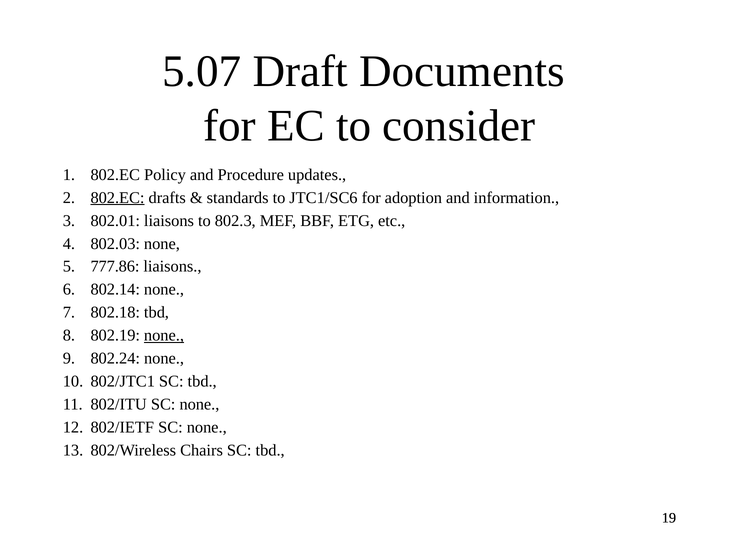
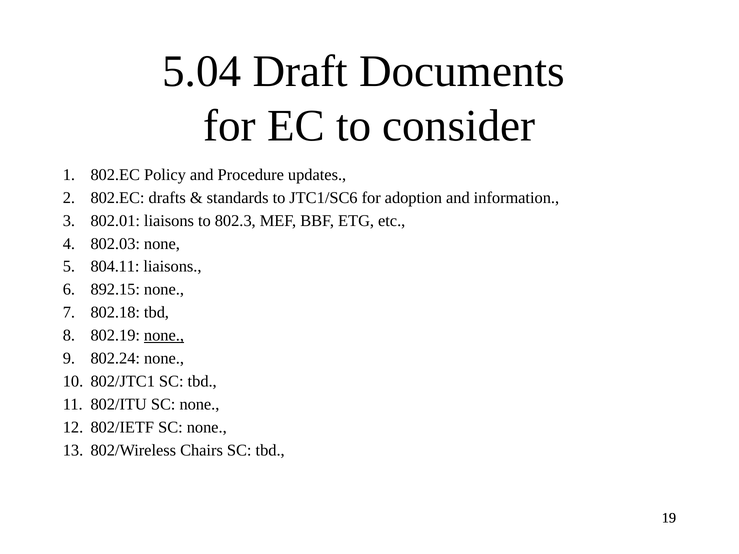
5.07: 5.07 -> 5.04 (202, 72)
802.EC underline: present -> none (118, 198)
777.86: 777.86 -> 804.11 (115, 267)
802.14: 802.14 -> 892.15 (115, 290)
